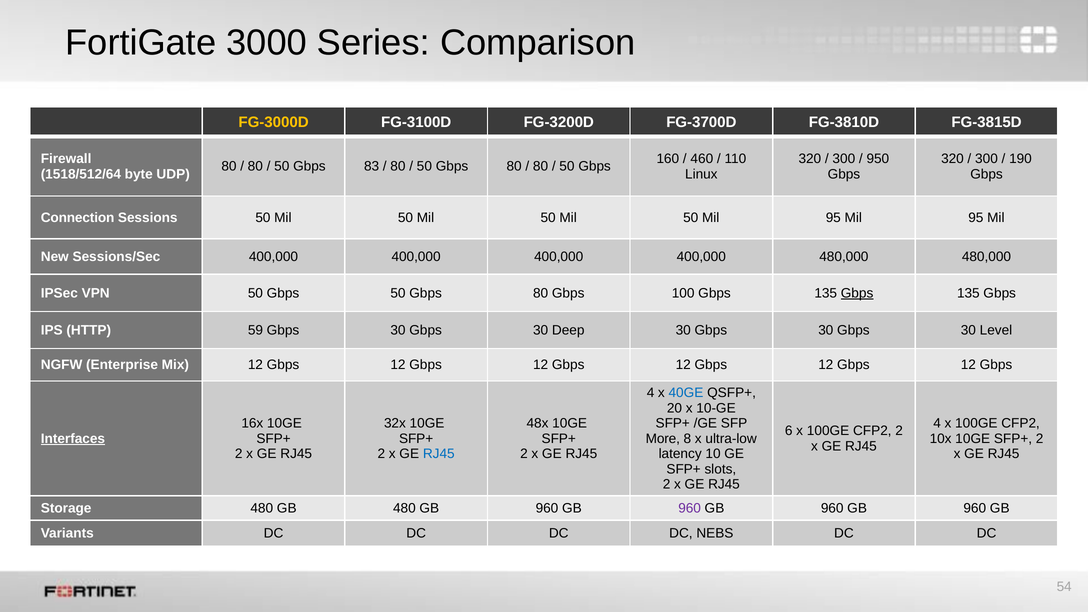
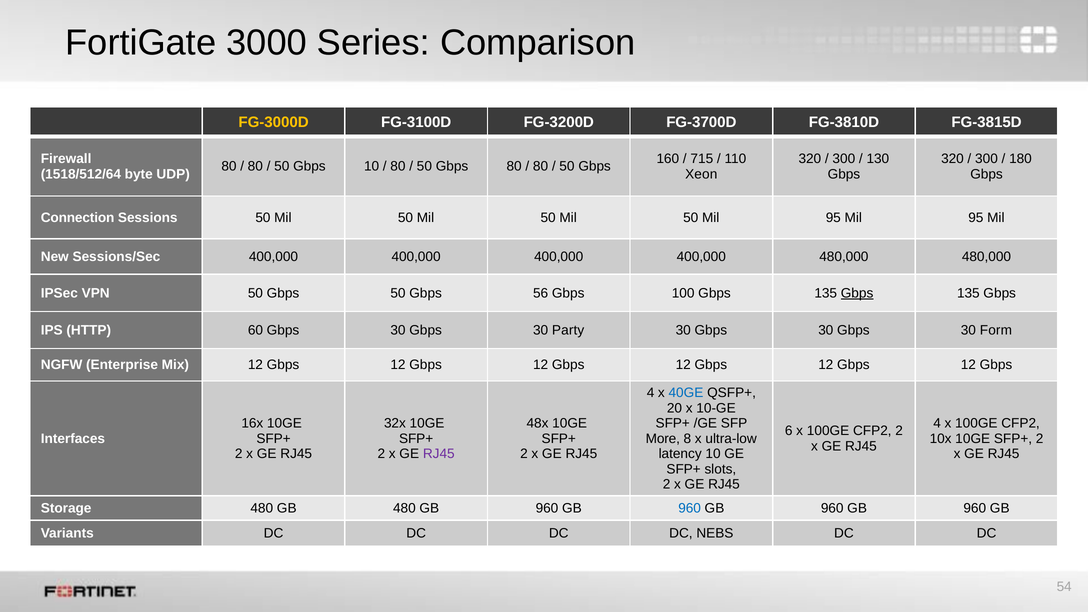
460: 460 -> 715 (702, 159)
950: 950 -> 130 (878, 159)
190: 190 -> 180 (1020, 159)
Gbps 83: 83 -> 10 (372, 167)
Linux: Linux -> Xeon (701, 174)
Gbps 50 Gbps 80: 80 -> 56 (541, 293)
59: 59 -> 60 (255, 330)
Deep: Deep -> Party (568, 330)
Level: Level -> Form (996, 330)
Interfaces underline: present -> none (73, 439)
RJ45 colour: blue -> purple (439, 454)
960 colour: purple -> blue (690, 508)
